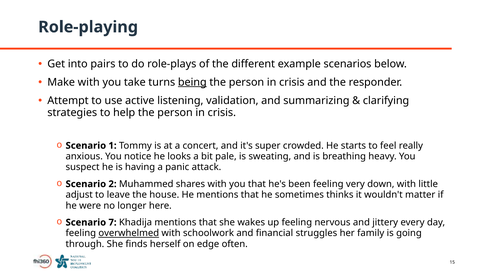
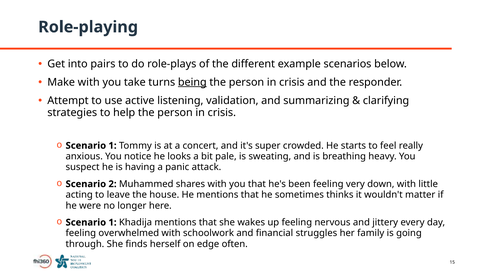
adjust: adjust -> acting (79, 195)
7: 7 -> 1 (113, 222)
overwhelmed underline: present -> none (129, 233)
